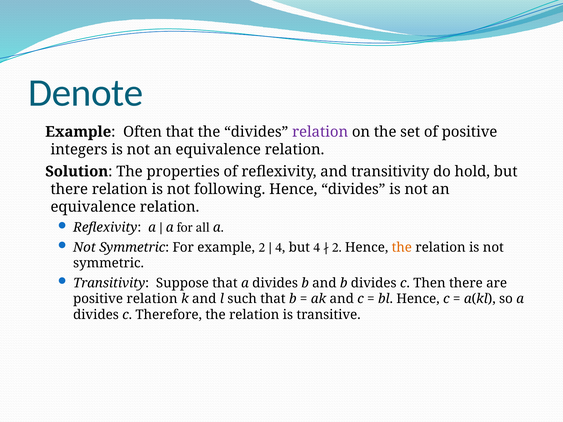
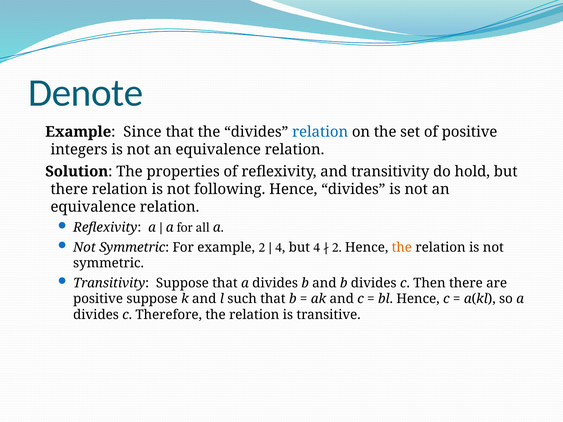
Often: Often -> Since (142, 132)
relation colour: purple -> blue (320, 132)
positive relation: relation -> suppose (152, 299)
